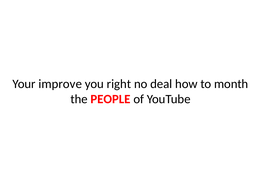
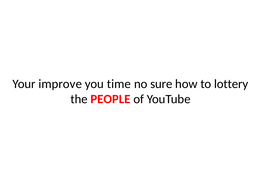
right: right -> time (119, 84)
deal: deal -> sure (161, 84)
month: month -> lottery (231, 84)
